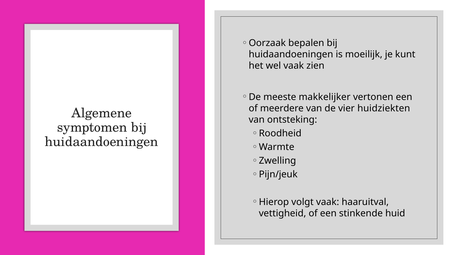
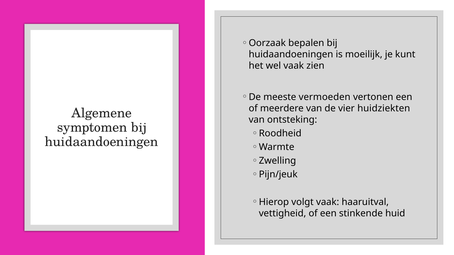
makkelijker: makkelijker -> vermoeden (325, 97)
